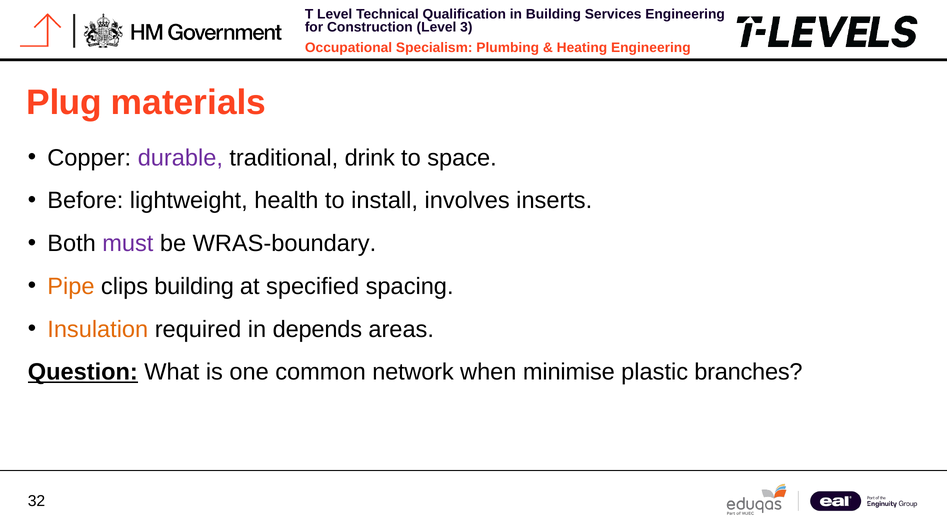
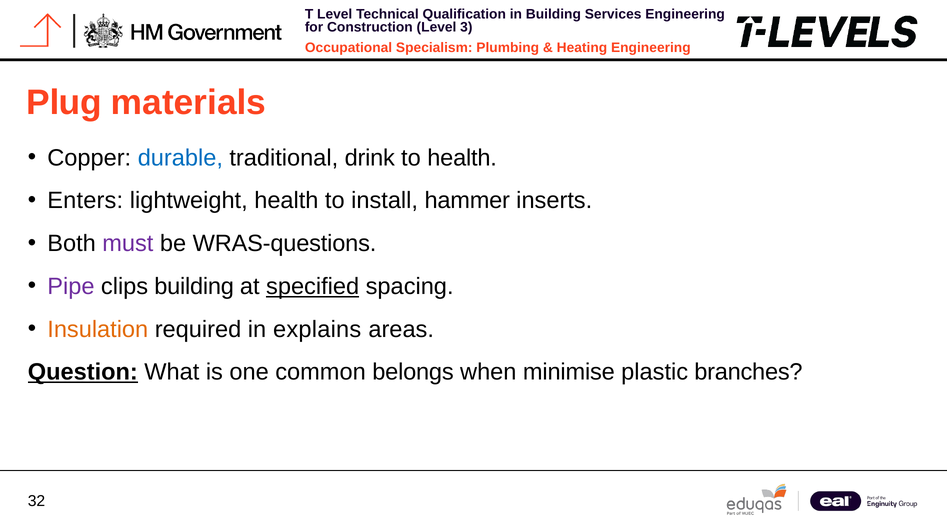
durable colour: purple -> blue (180, 158)
to space: space -> health (462, 158)
Before: Before -> Enters (85, 201)
involves: involves -> hammer (467, 201)
WRAS-boundary: WRAS-boundary -> WRAS-questions (285, 244)
Pipe colour: orange -> purple (71, 287)
specified underline: none -> present (313, 287)
depends: depends -> explains (317, 329)
network: network -> belongs (413, 372)
